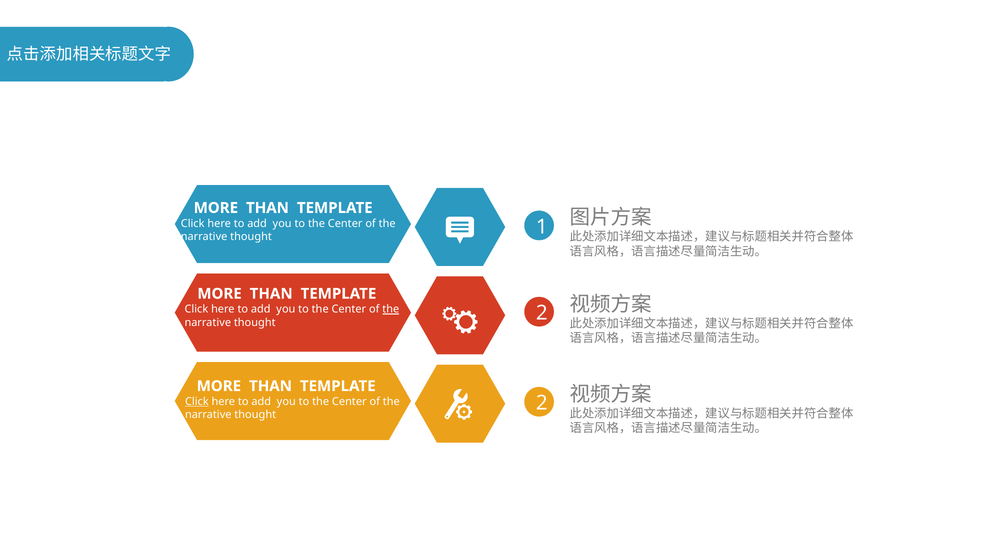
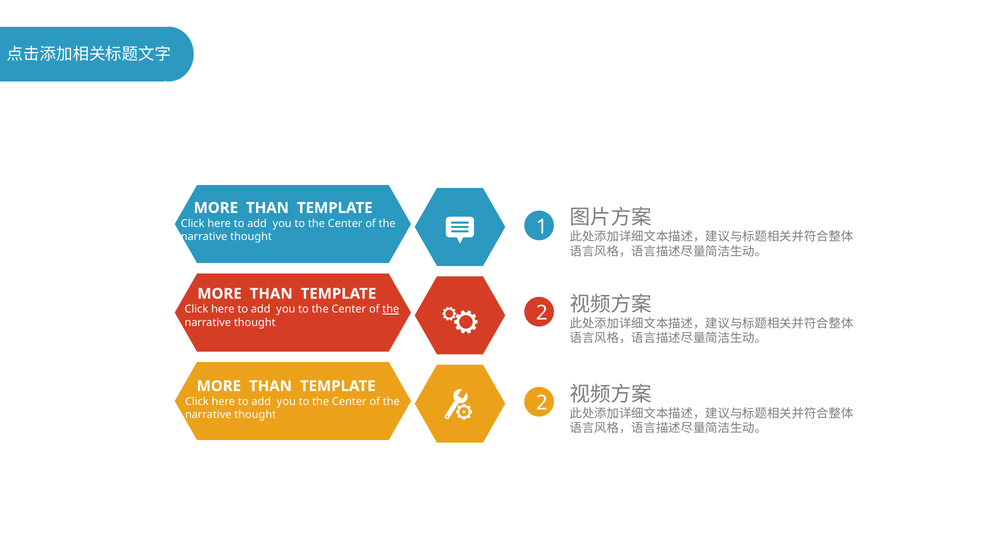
Click underline: present -> none (197, 401)
